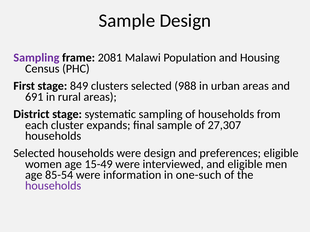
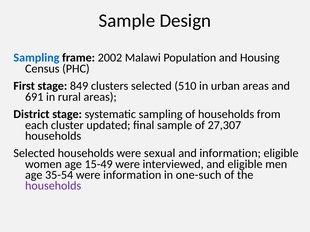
Sampling colour: purple -> blue (36, 58)
2081: 2081 -> 2002 (110, 58)
988: 988 -> 510 (185, 86)
expands: expands -> updated (108, 125)
were design: design -> sexual (160, 154)
and preferences: preferences -> information (230, 154)
85-54: 85-54 -> 35-54 (59, 175)
